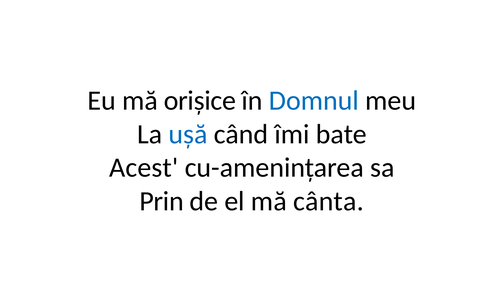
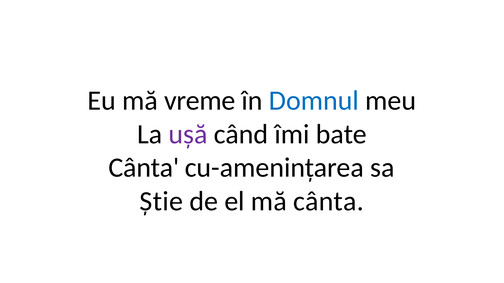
orișice: orișice -> vreme (200, 101)
ușă colour: blue -> purple (188, 134)
Acest: Acest -> Cânta (144, 168)
Prin: Prin -> Știe (161, 202)
